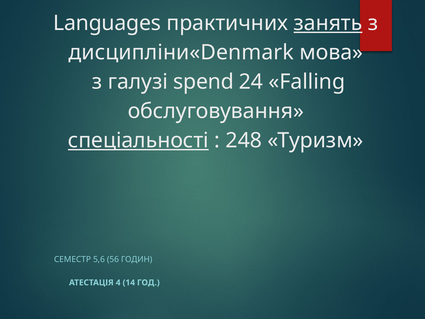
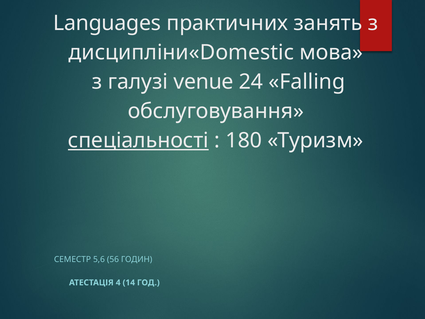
занять underline: present -> none (328, 23)
дисципліни«Denmark: дисципліни«Denmark -> дисципліни«Domestic (181, 52)
spend: spend -> venue (204, 82)
248: 248 -> 180 (244, 140)
